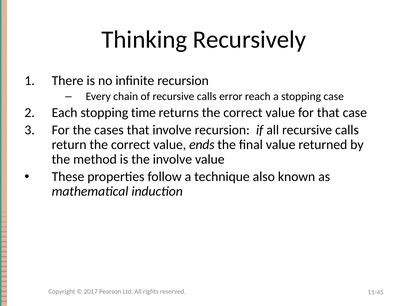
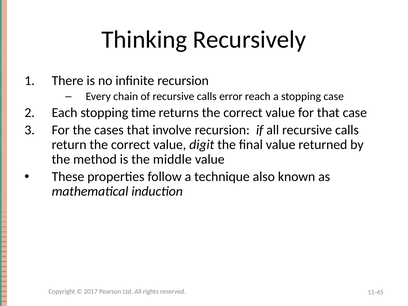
ends: ends -> digit (202, 145)
the involve: involve -> middle (172, 159)
